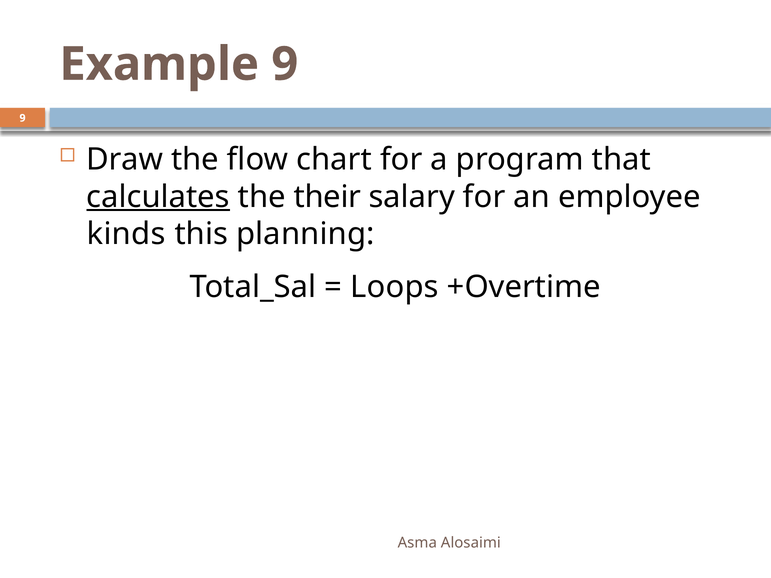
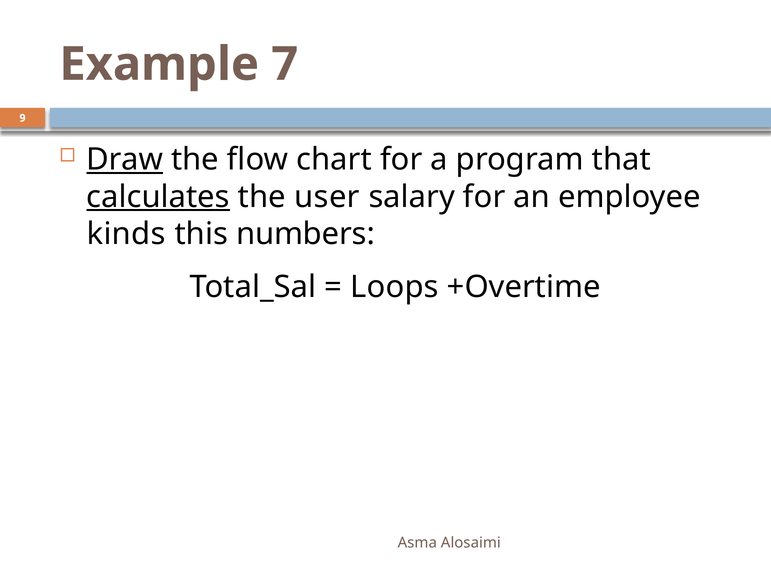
Example 9: 9 -> 7 (285, 64)
Draw underline: none -> present (125, 160)
their: their -> user (327, 197)
planning: planning -> numbers (306, 234)
